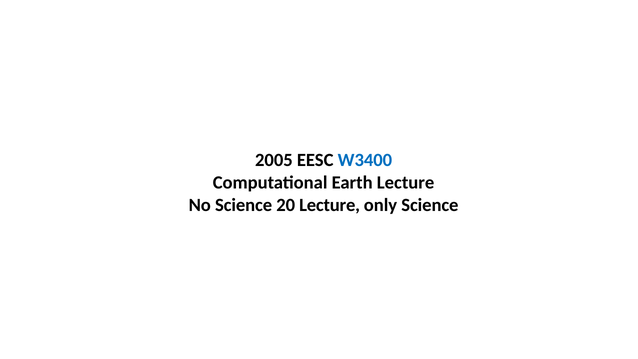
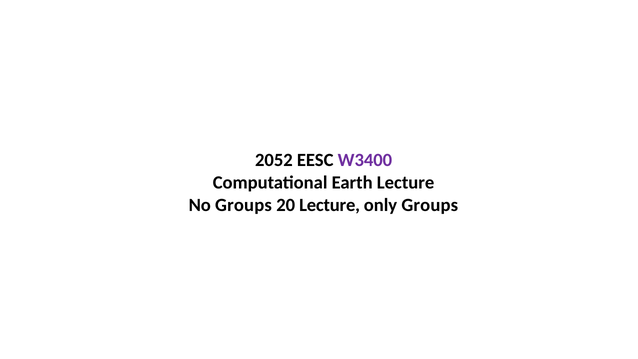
2005: 2005 -> 2052 (274, 160)
W3400 colour: blue -> purple (365, 160)
No Science: Science -> Groups (243, 205)
only Science: Science -> Groups (430, 205)
